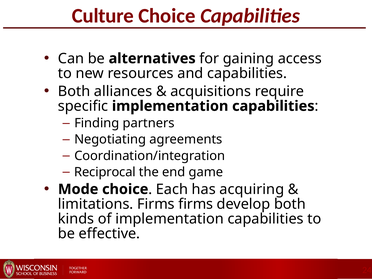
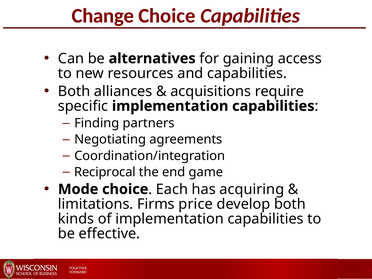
Culture: Culture -> Change (103, 16)
Firms firms: firms -> price (196, 204)
